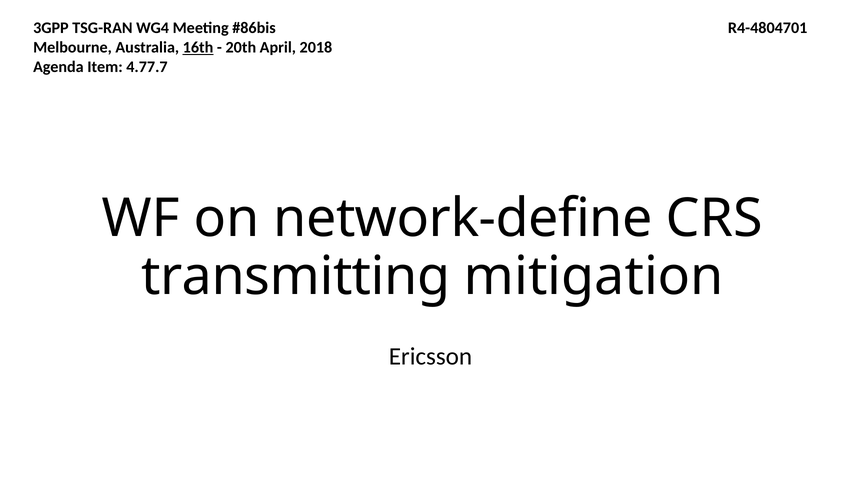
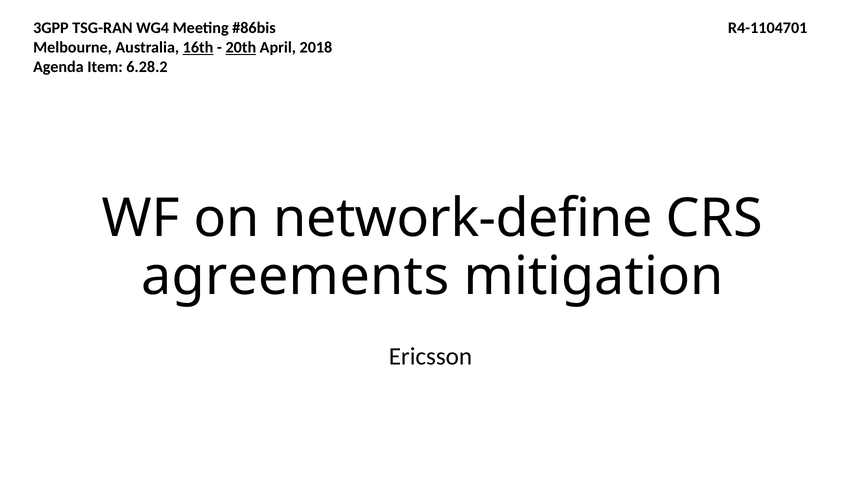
R4-4804701: R4-4804701 -> R4-1104701 (768, 28)
20th underline: none -> present (241, 47)
4.77.7: 4.77.7 -> 6.28.2 (147, 67)
transmitting: transmitting -> agreements (295, 277)
